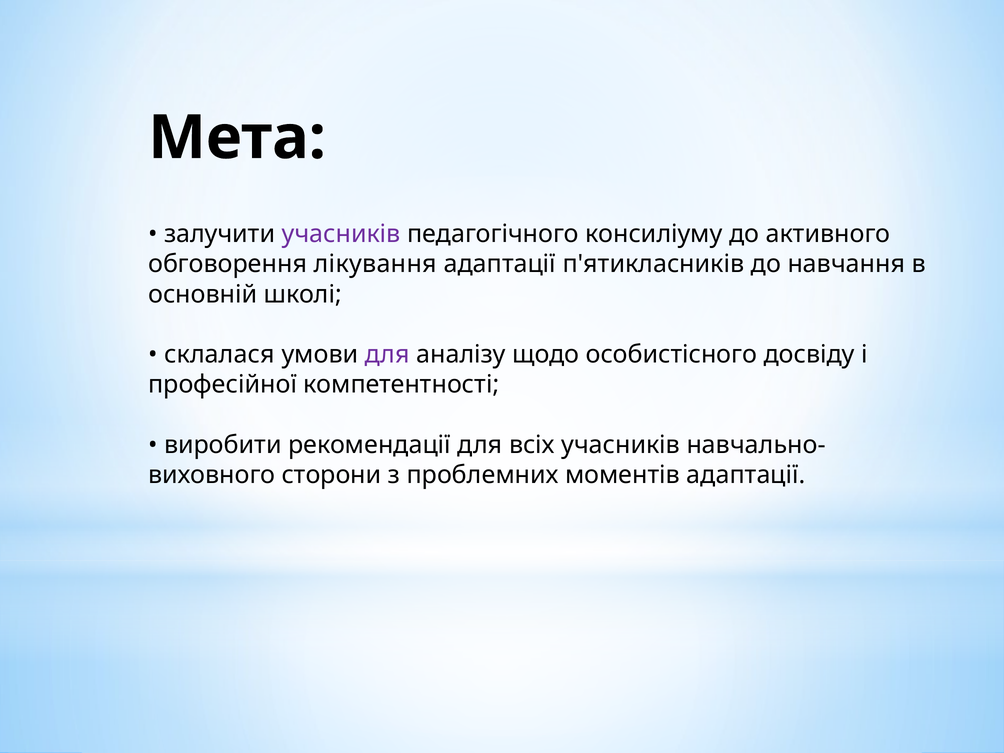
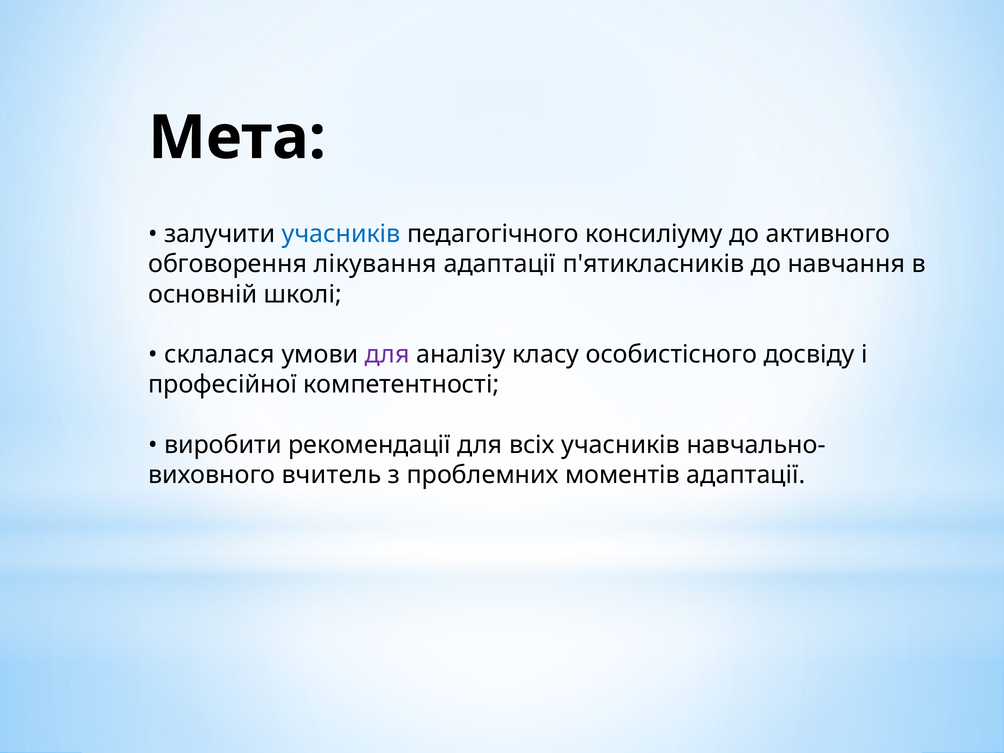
учасників colour: purple -> blue (341, 234)
щодо: щодо -> класу (546, 355)
сторони: сторони -> вчитель (331, 475)
